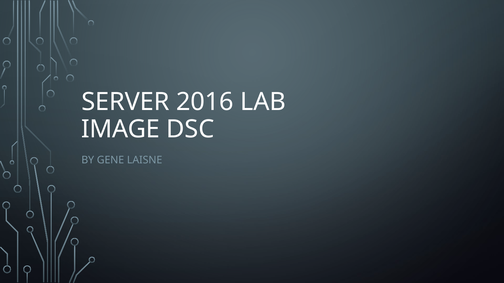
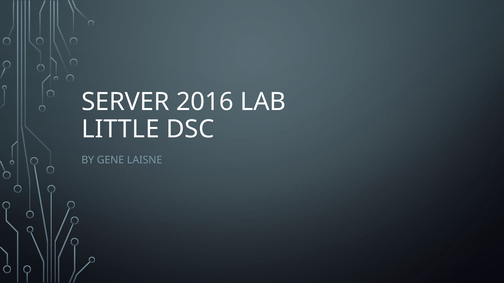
IMAGE: IMAGE -> LITTLE (120, 129)
